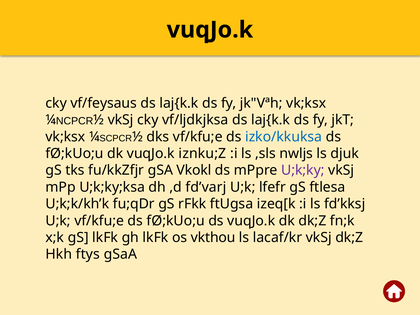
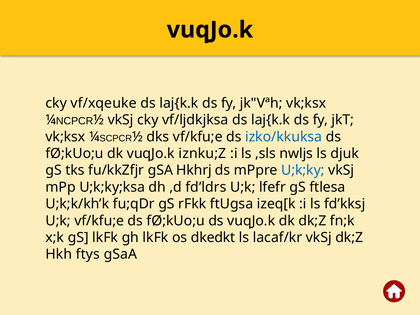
vf/feysaus: vf/feysaus -> vf/xqeuke (104, 103)
Vkokl: Vkokl -> Hkhrj (194, 170)
U;k;ky colour: purple -> blue (303, 170)
fd’varj: fd’varj -> fd’ldrs (206, 187)
vkthou: vkthou -> dkedkt (213, 238)
